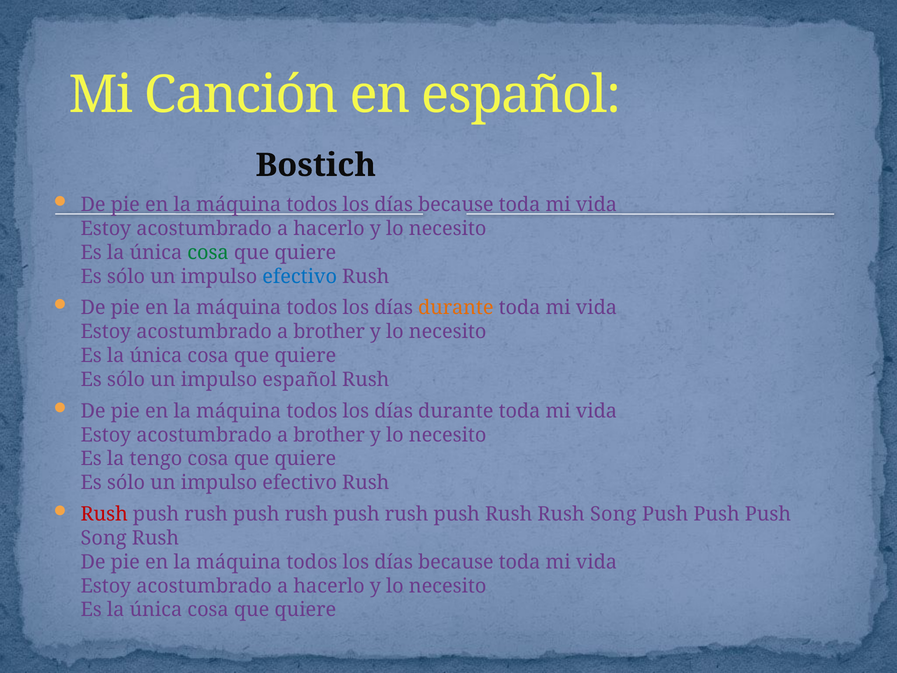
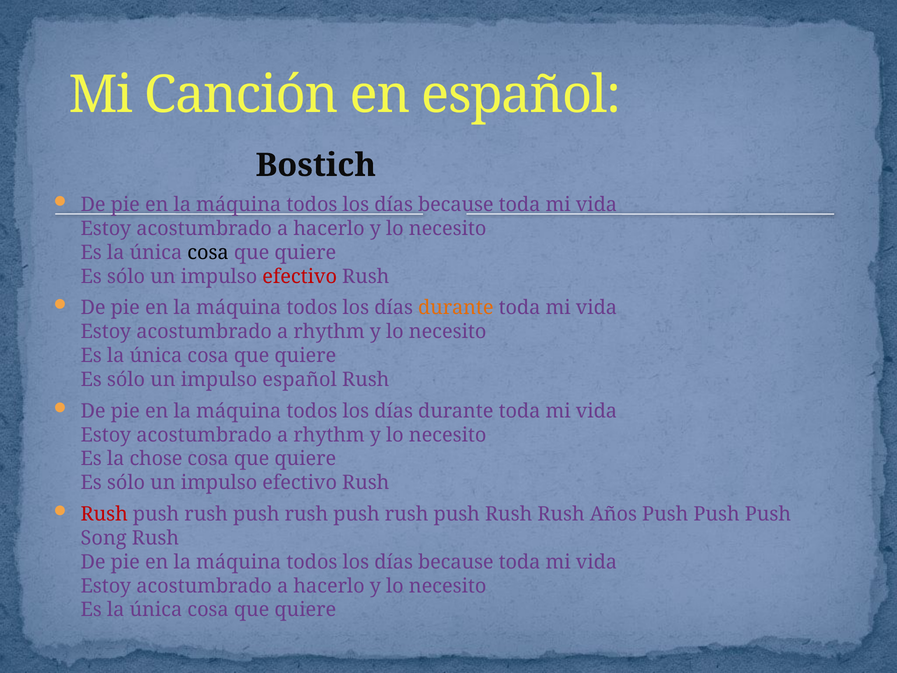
cosa colour: green -> black (208, 252)
efectivo colour: blue -> red (300, 276)
brother: brother -> rhythm (329, 332)
brother: brother -> rhythm (329, 435)
tengo: tengo -> chose (156, 459)
Rush Song: Song -> Años (613, 514)
